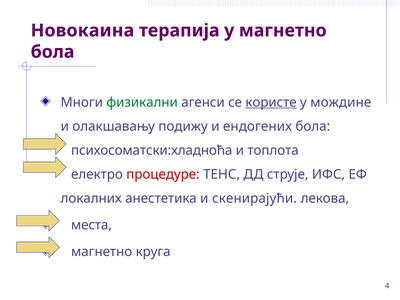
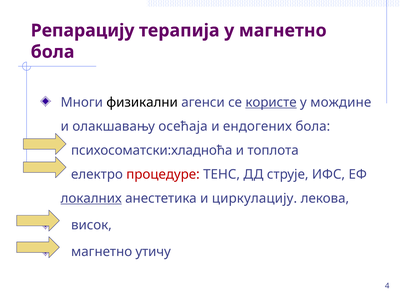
Новокаина: Новокаина -> Репарацију (83, 31)
физикални colour: green -> black (142, 102)
подижу: подижу -> осећаја (183, 126)
локалних underline: none -> present (91, 198)
скенирајући: скенирајући -> циркулацију (255, 198)
места: места -> висок (91, 225)
круга: круга -> утичу (153, 252)
